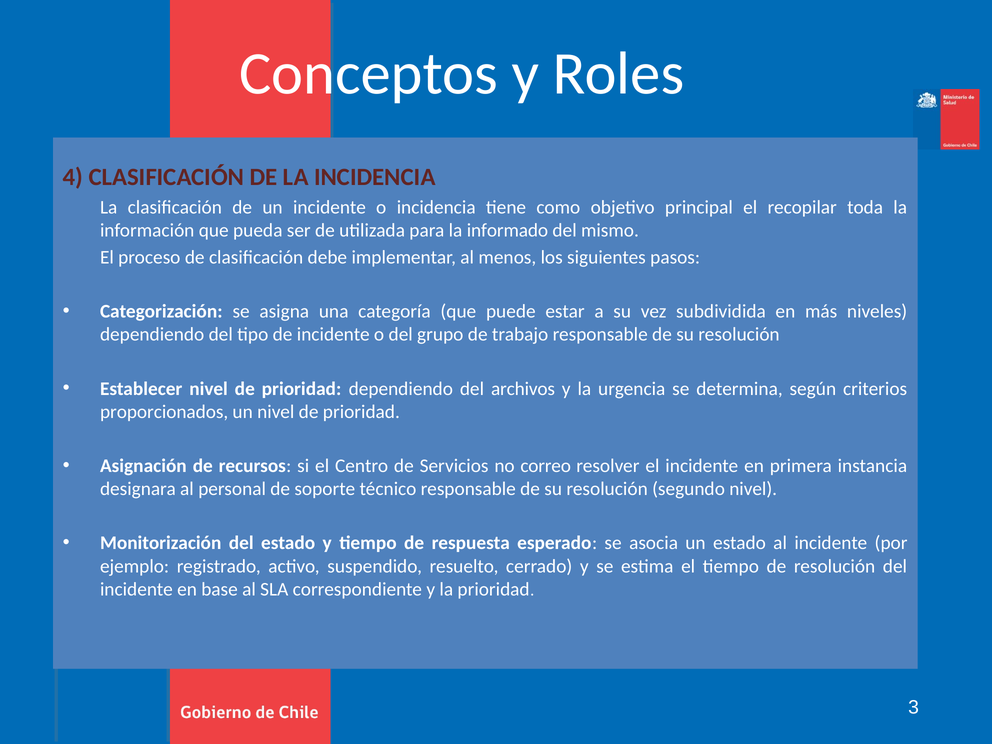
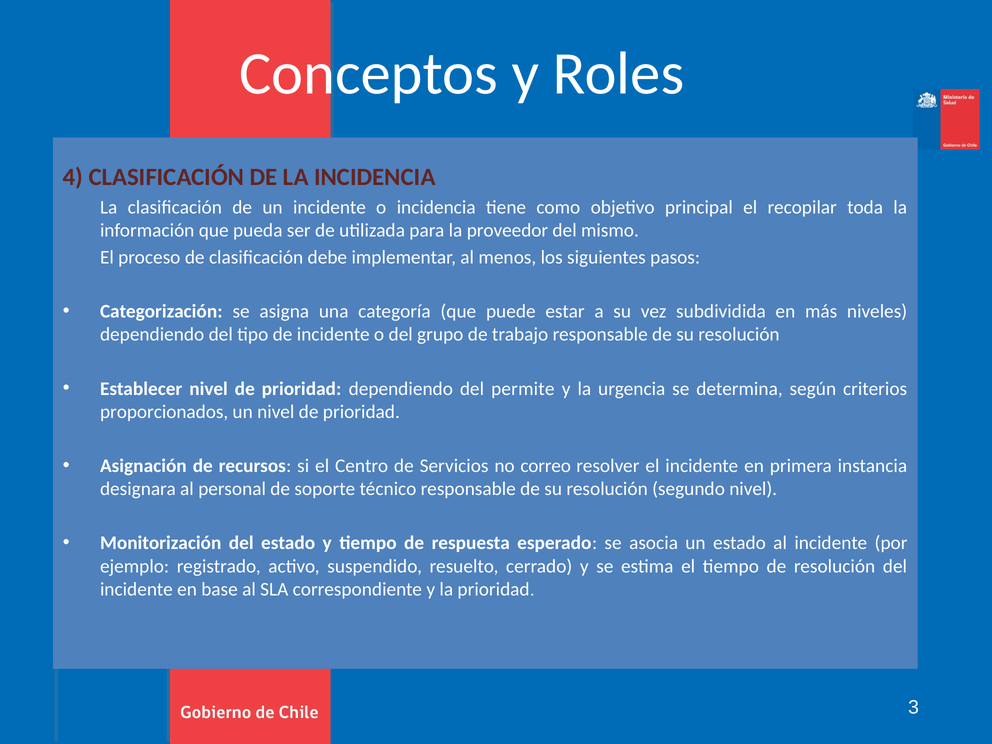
informado: informado -> proveedor (507, 230)
archivos: archivos -> permite (523, 389)
